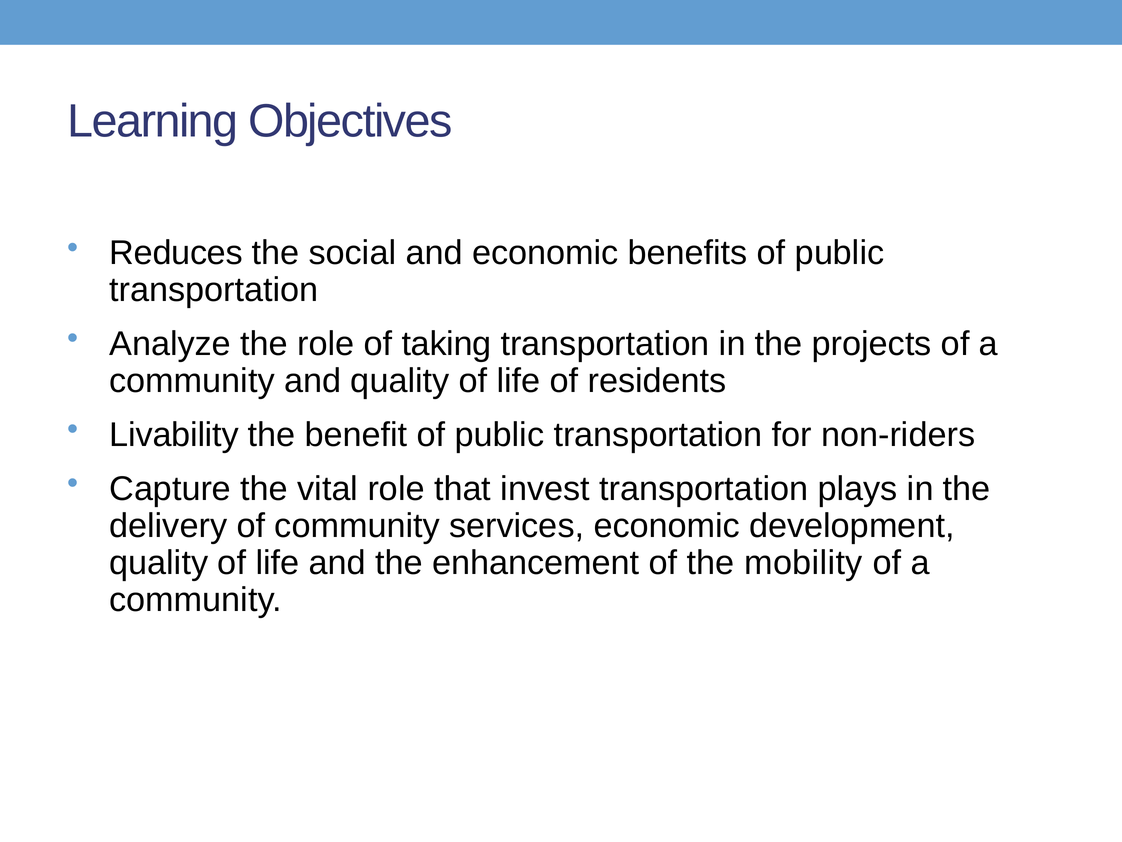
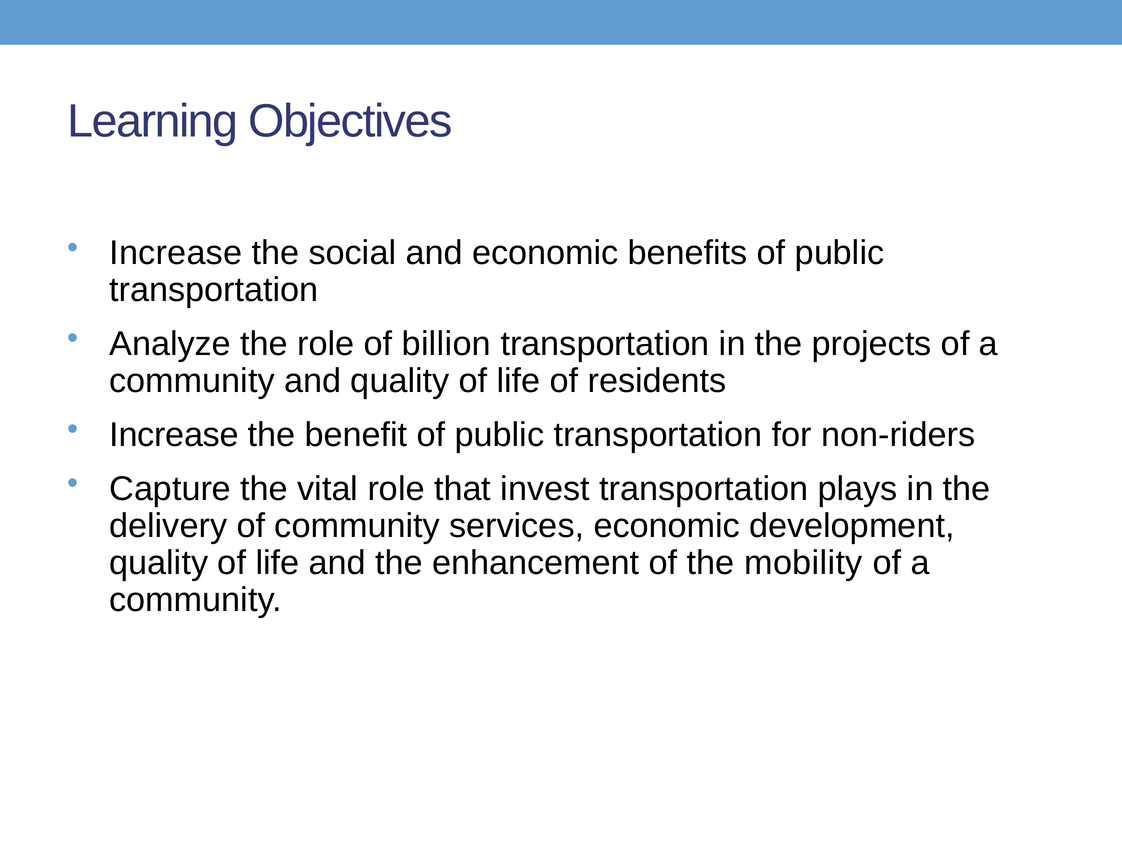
Reduces: Reduces -> Increase (176, 253)
taking: taking -> billion (446, 344)
Livability: Livability -> Increase (174, 435)
